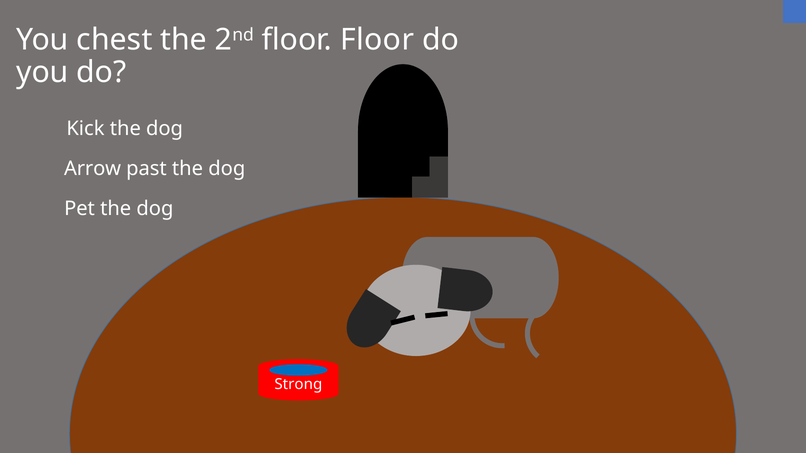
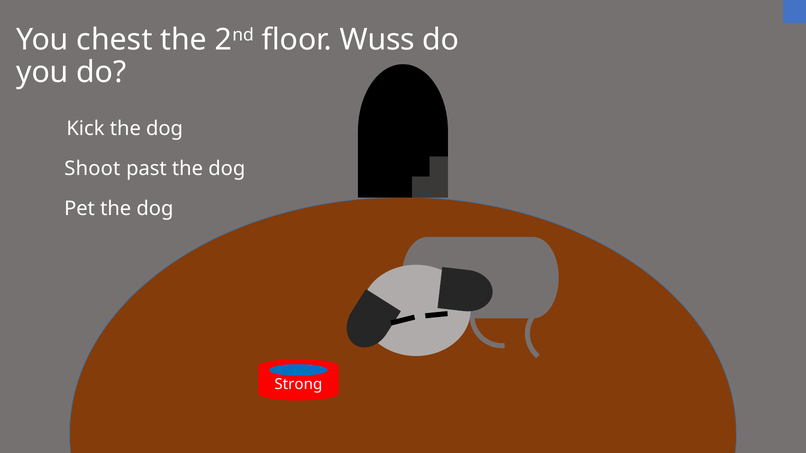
floor Floor: Floor -> Wuss (377, 40)
Arrow: Arrow -> Shoot (92, 169)
